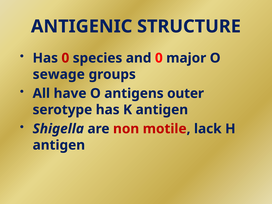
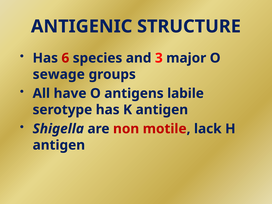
Has 0: 0 -> 6 (65, 58)
and 0: 0 -> 3 (159, 58)
outer: outer -> labile (185, 93)
